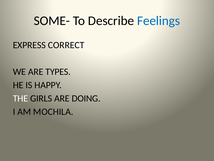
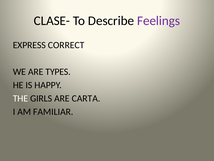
SOME-: SOME- -> CLASE- (52, 21)
Feelings colour: blue -> purple (159, 21)
DOING: DOING -> CARTA (86, 98)
MOCHILA: MOCHILA -> FAMILIAR (53, 111)
